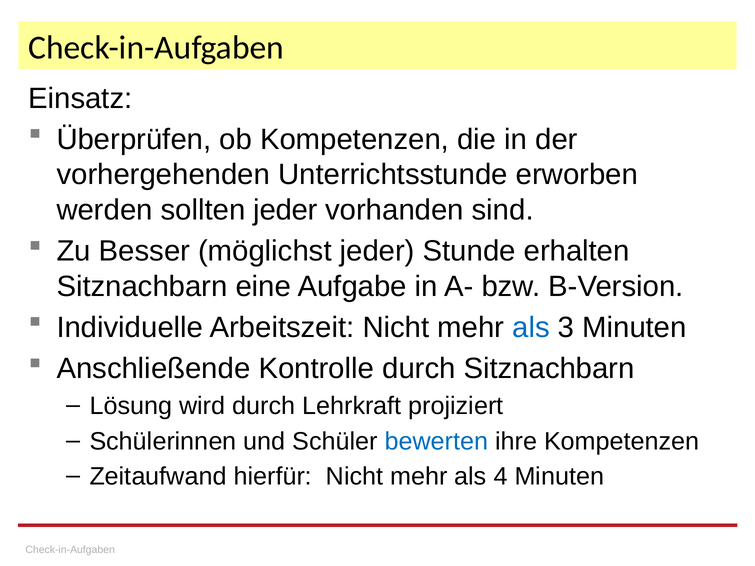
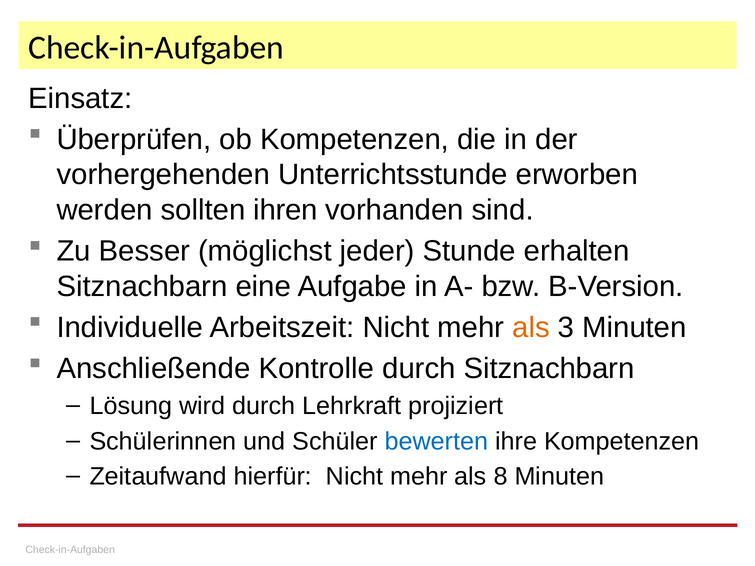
sollten jeder: jeder -> ihren (285, 210)
als colour: blue -> orange (531, 328)
4: 4 -> 8 (501, 477)
